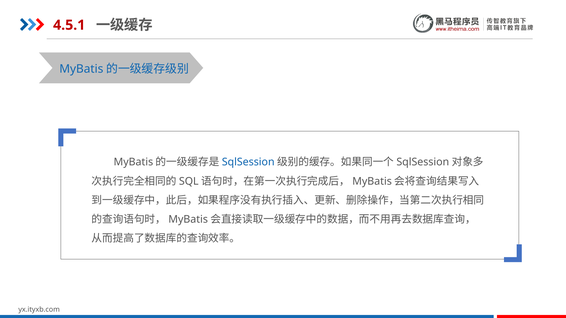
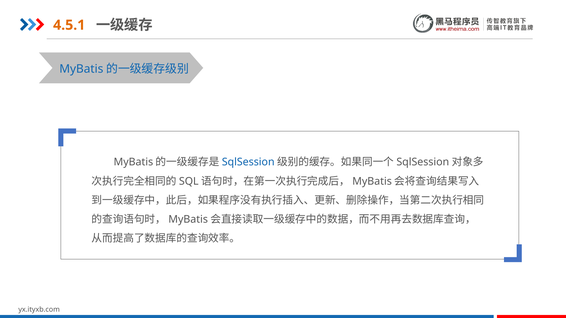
4.5.1 colour: red -> orange (69, 25)
